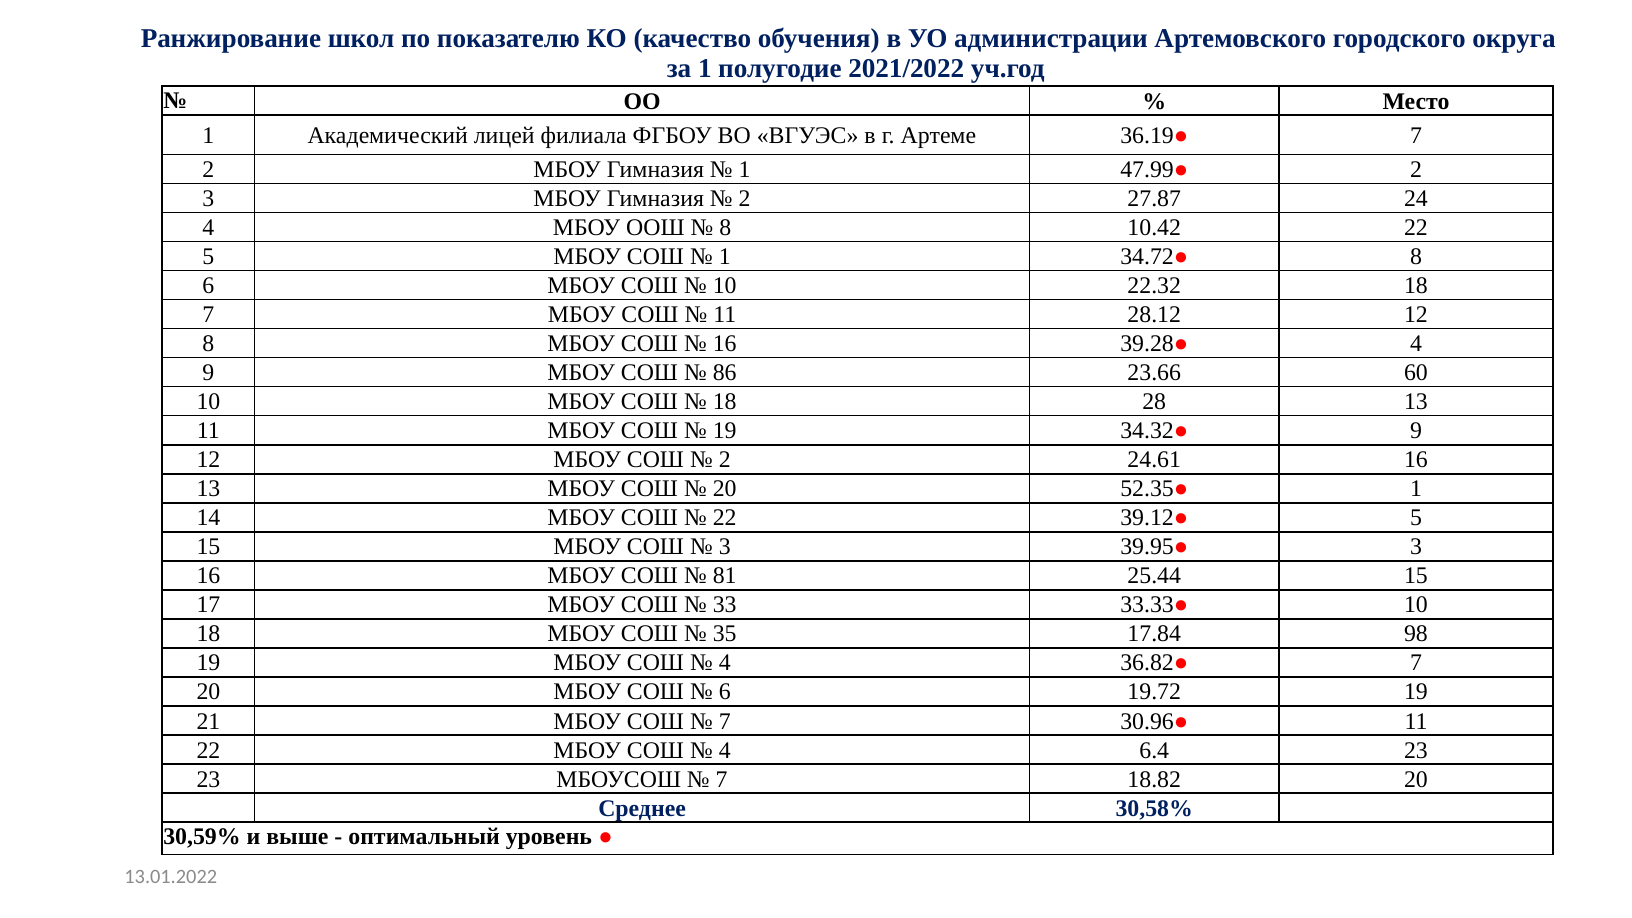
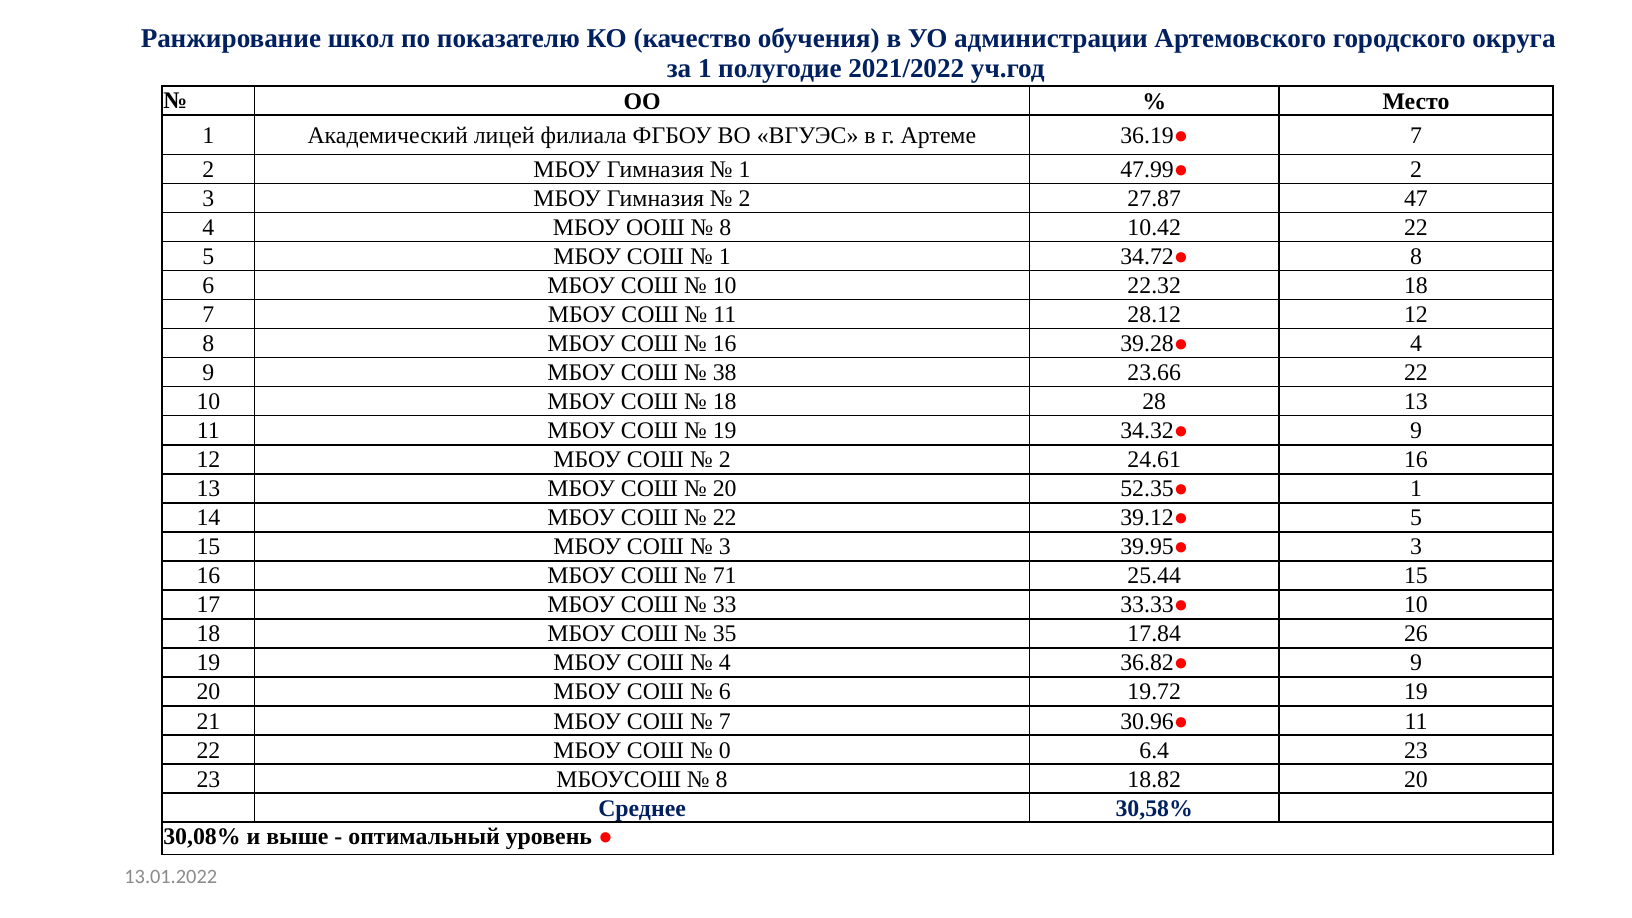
24: 24 -> 47 (1416, 199)
86: 86 -> 38 (725, 373)
23.66 60: 60 -> 22 (1416, 373)
81: 81 -> 71 (725, 576)
98: 98 -> 26 (1416, 634)
36.82● 7: 7 -> 9 (1416, 663)
4: 4 -> 0 (725, 750)
7: 7 -> 8 (722, 779)
30,59%: 30,59% -> 30,08% (202, 836)
